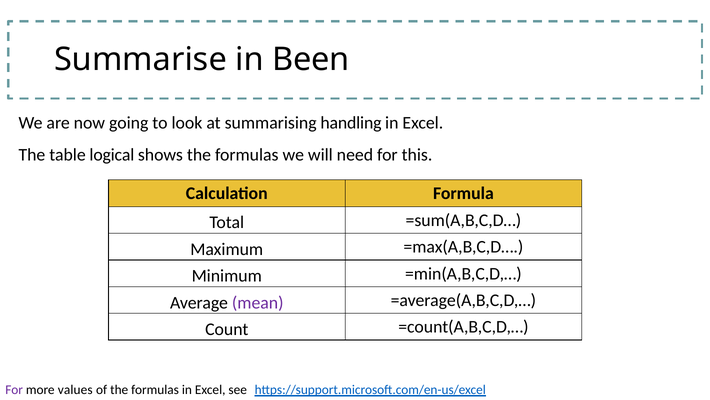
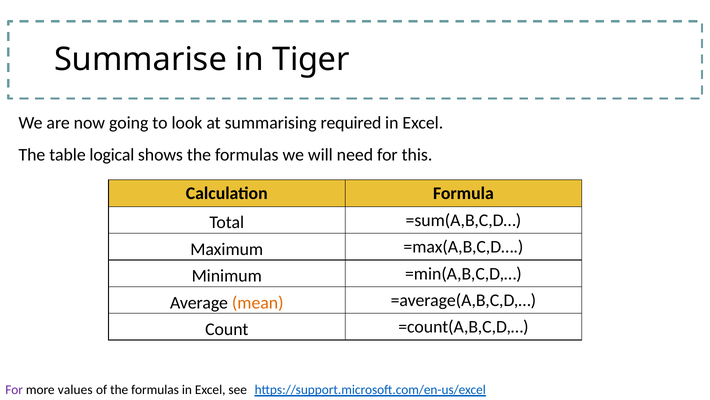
Been: Been -> Tiger (311, 60)
handling: handling -> required (351, 123)
mean colour: purple -> orange (258, 302)
